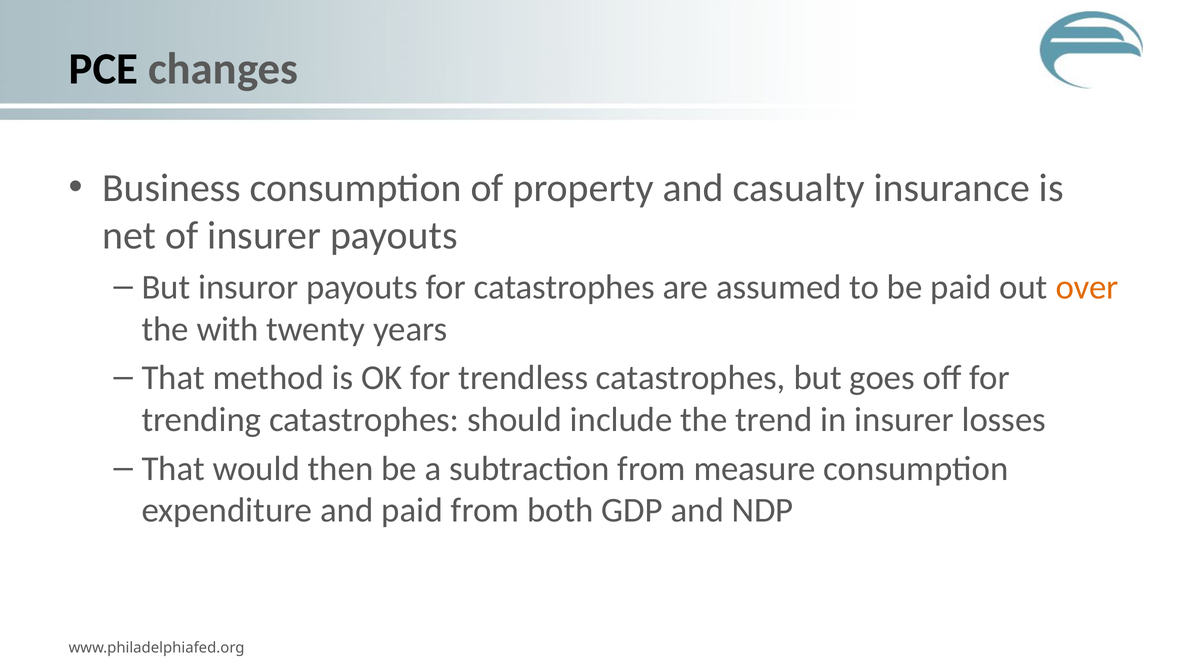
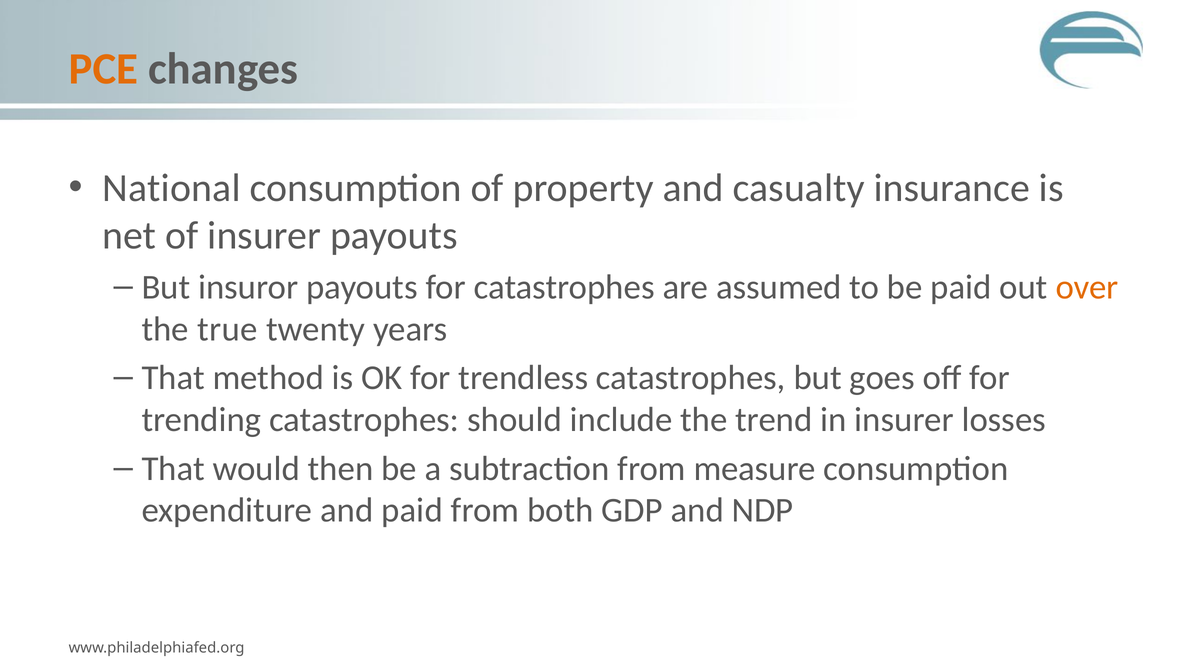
PCE colour: black -> orange (103, 69)
Business: Business -> National (171, 188)
with: with -> true (227, 329)
